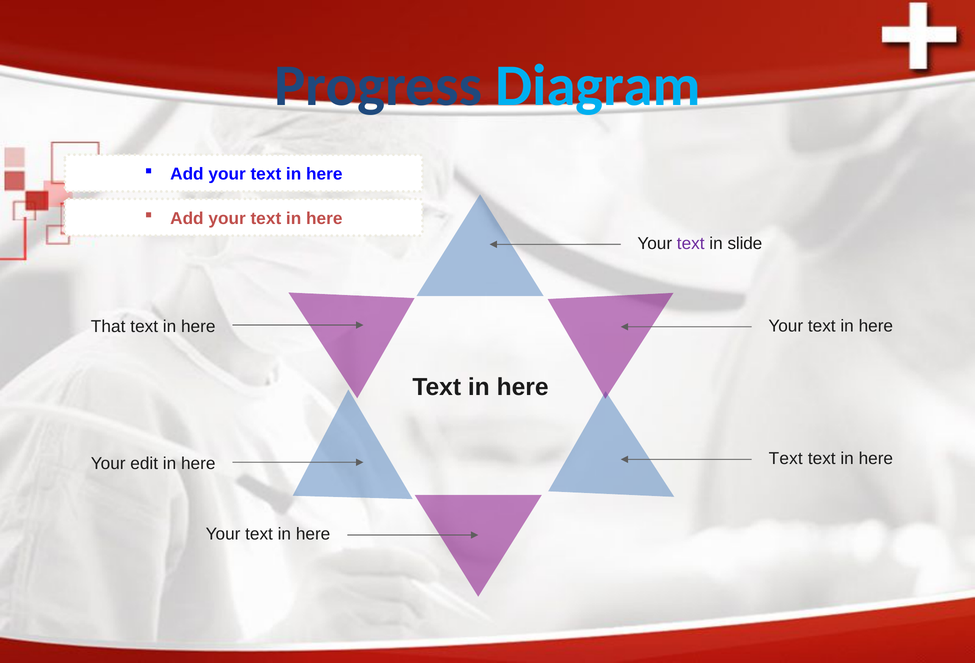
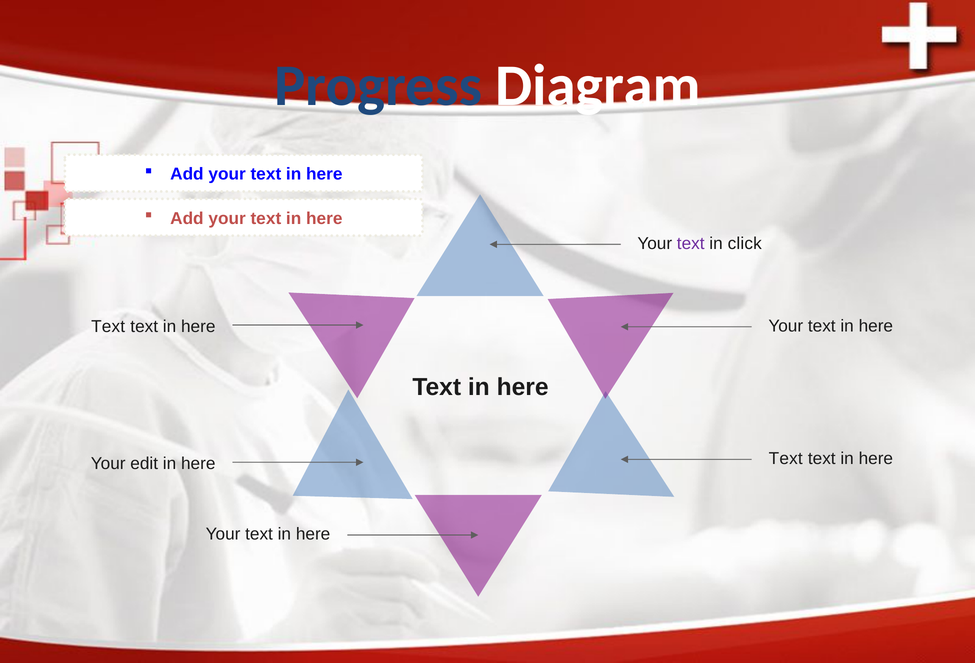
Diagram colour: light blue -> white (598, 86)
slide: slide -> click (745, 244)
That: That -> Text (108, 326)
